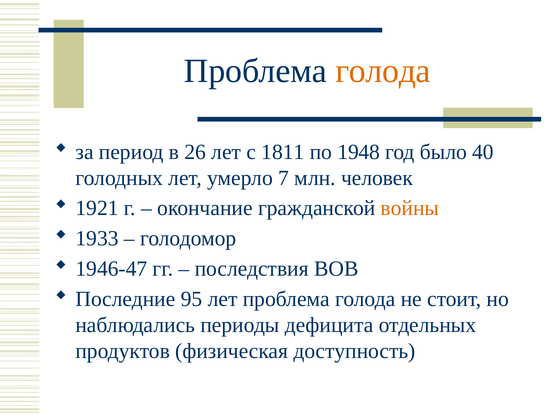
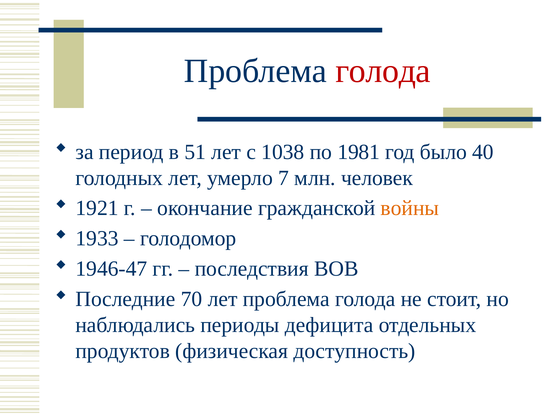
голода colour: orange -> red (383, 71)
26: 26 -> 51 (195, 152)
1811: 1811 -> 1038 (283, 152)
1948: 1948 -> 1981 (359, 152)
95: 95 -> 70 (192, 299)
